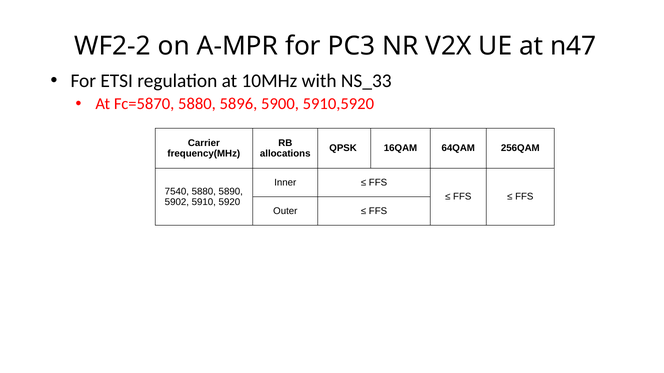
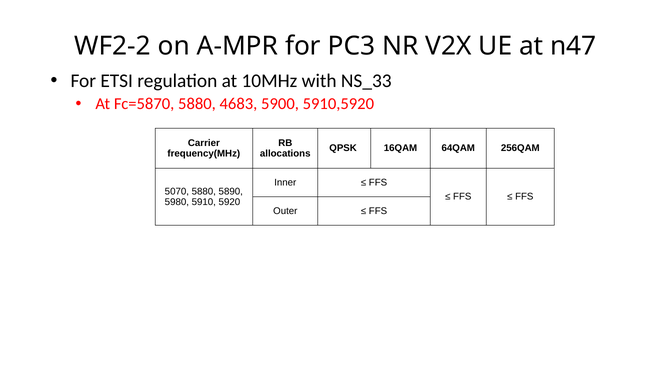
5896: 5896 -> 4683 (238, 104)
7540: 7540 -> 5070 (177, 192)
5902: 5902 -> 5980 (177, 202)
